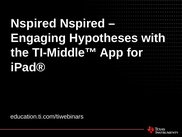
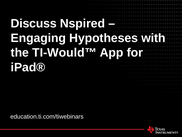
Nspired: Nspired -> Discuss (34, 23)
TI-Middle™: TI-Middle™ -> TI-Would™ (65, 52)
